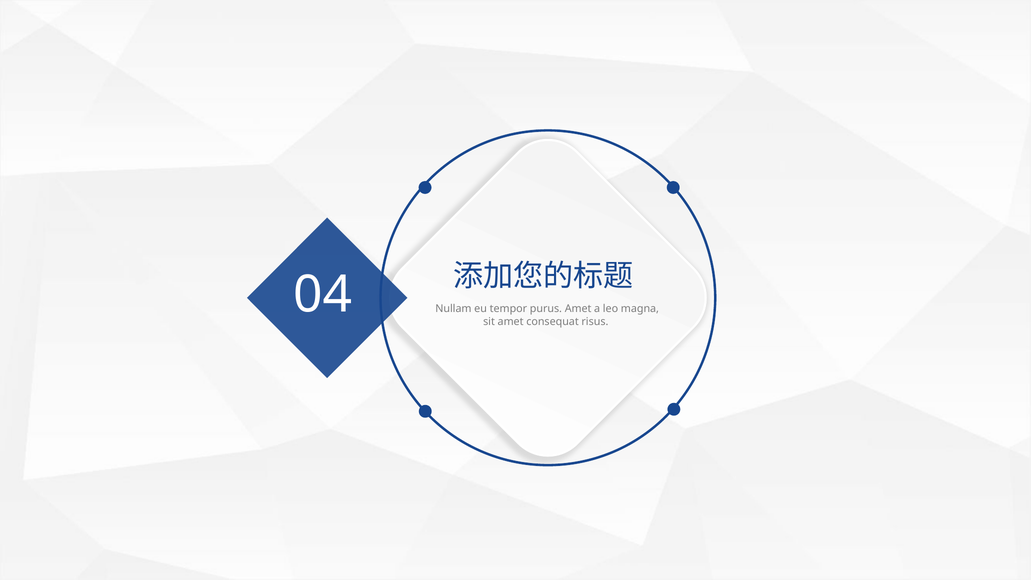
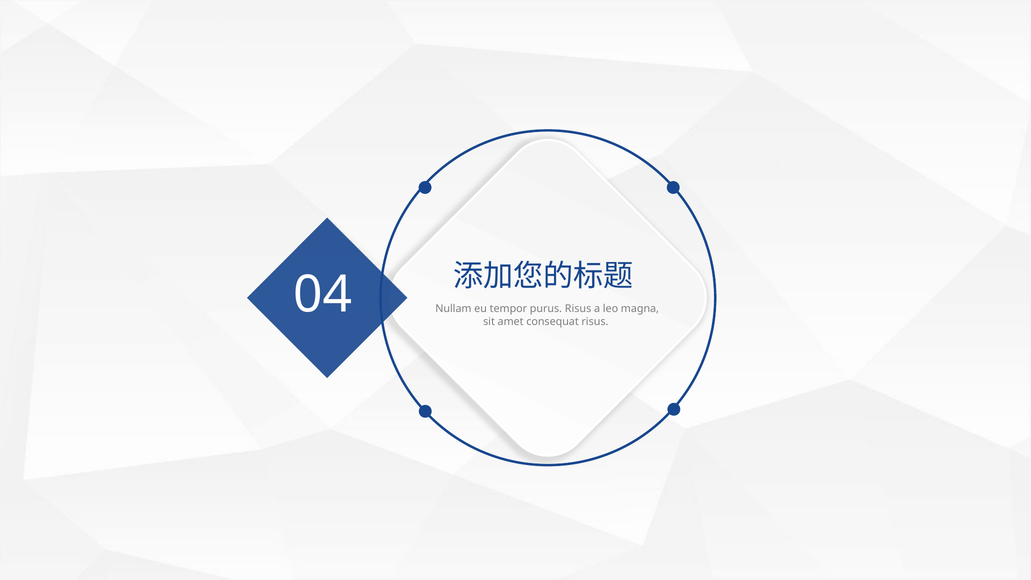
purus Amet: Amet -> Risus (578, 309)
